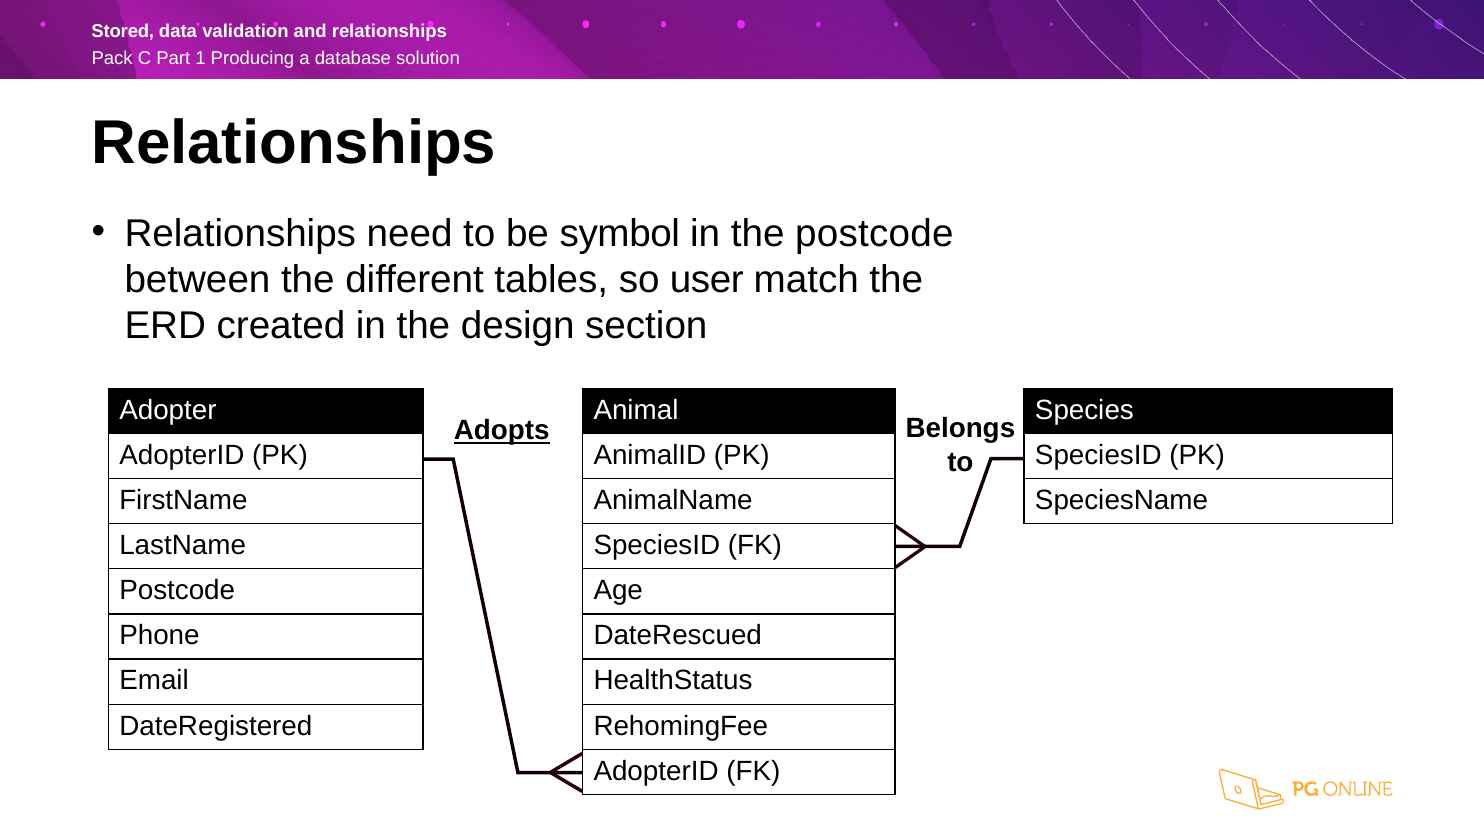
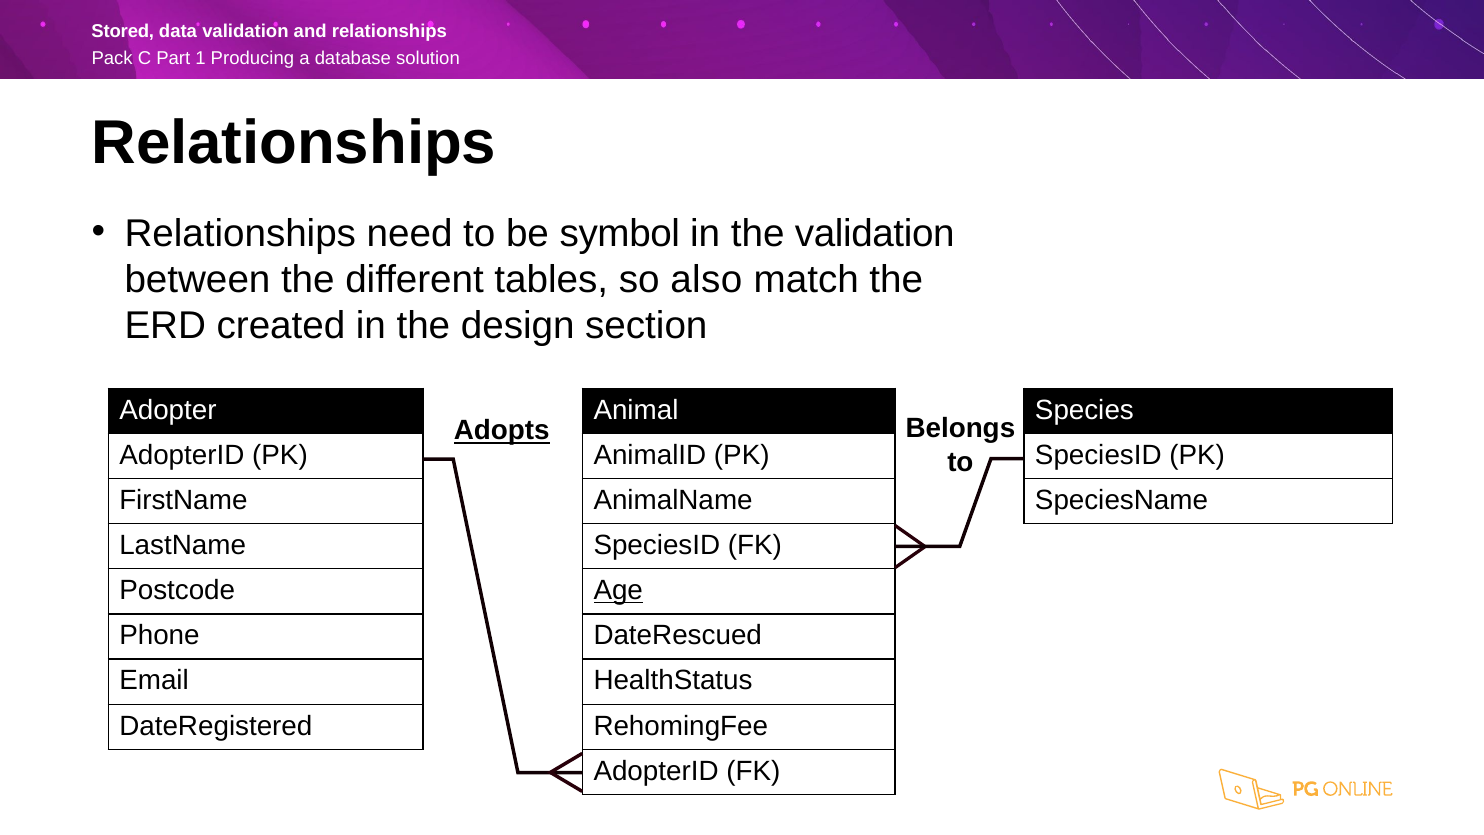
the postcode: postcode -> validation (875, 233)
user: user -> also (706, 280)
Age underline: none -> present (618, 590)
